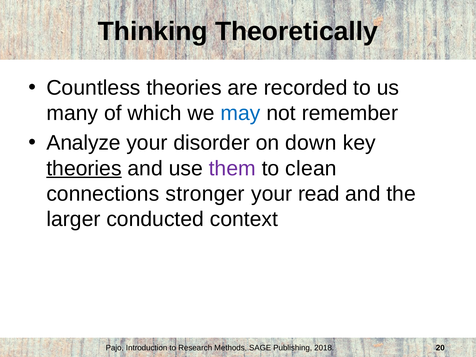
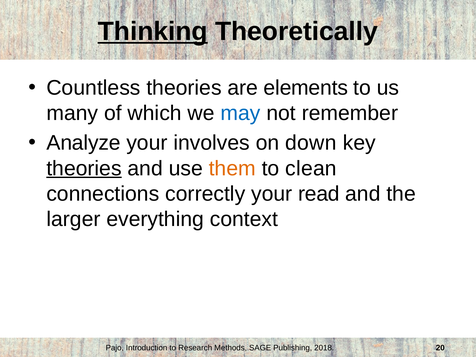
Thinking underline: none -> present (153, 32)
recorded: recorded -> elements (306, 88)
disorder: disorder -> involves (212, 143)
them colour: purple -> orange (232, 168)
stronger: stronger -> correctly (205, 194)
conducted: conducted -> everything (155, 219)
